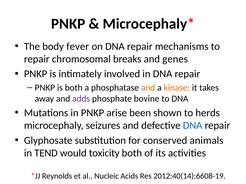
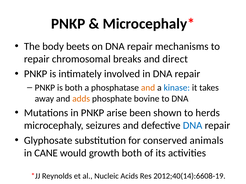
fever: fever -> beets (78, 46)
genes: genes -> direct (175, 59)
kinase colour: orange -> blue (177, 88)
adds colour: purple -> orange (81, 99)
TEND: TEND -> CANE (46, 153)
toxicity: toxicity -> growth (104, 153)
